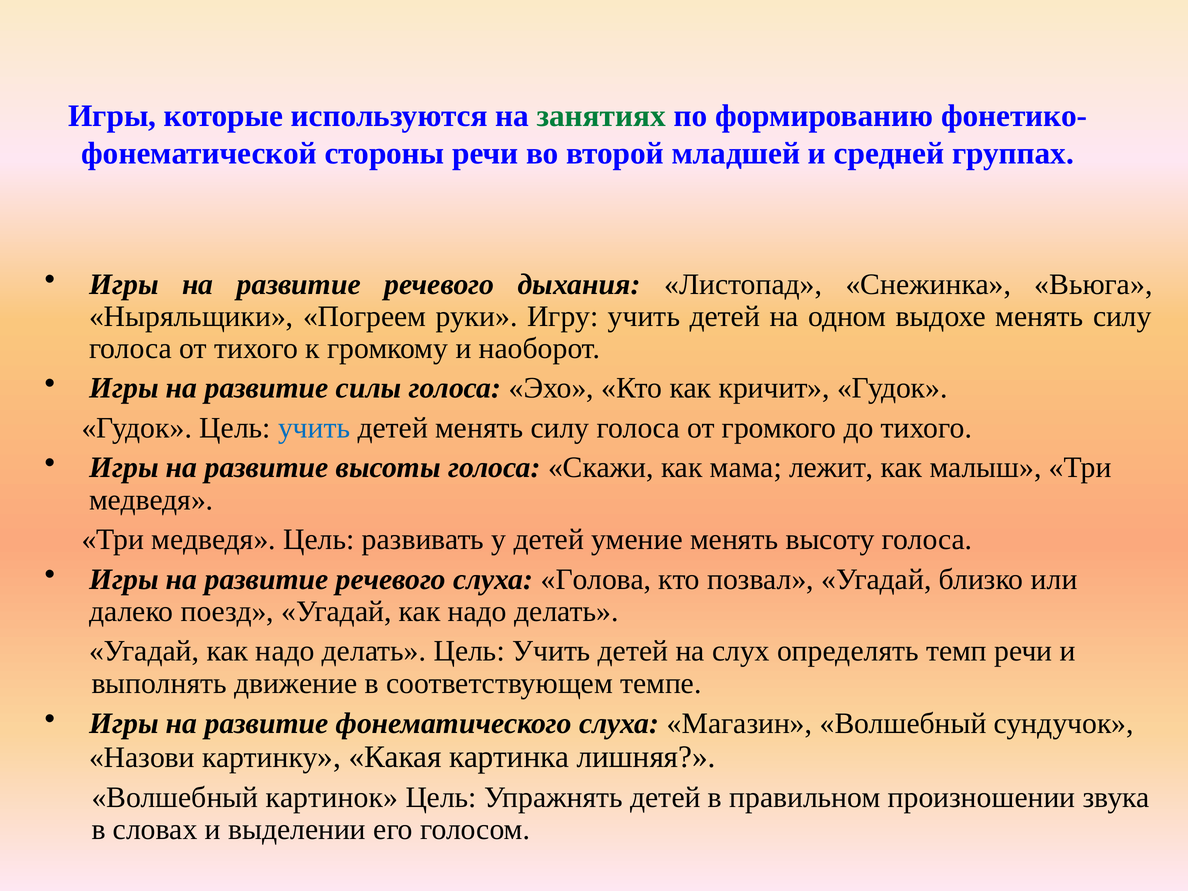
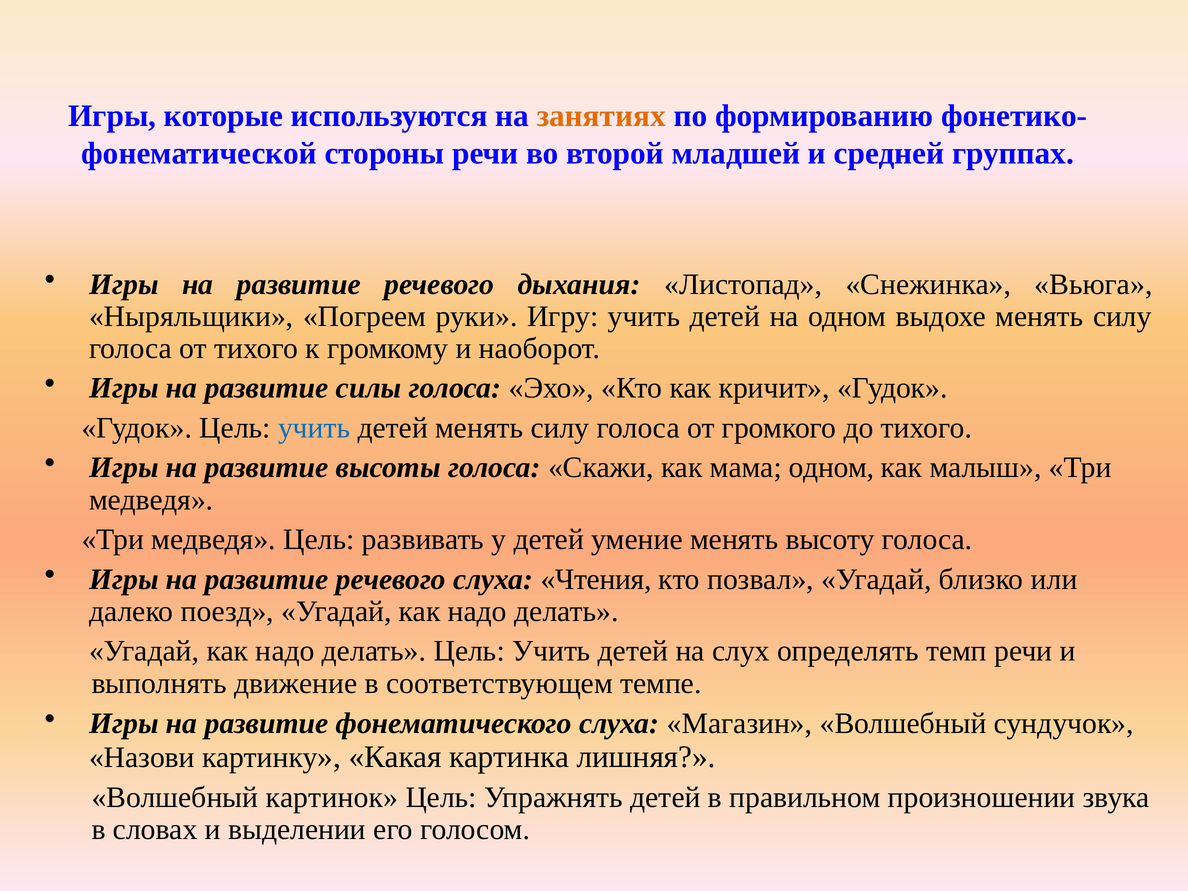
занятиях colour: green -> orange (601, 116)
мама лежит: лежит -> одном (831, 468)
Голова: Голова -> Чтения (596, 579)
